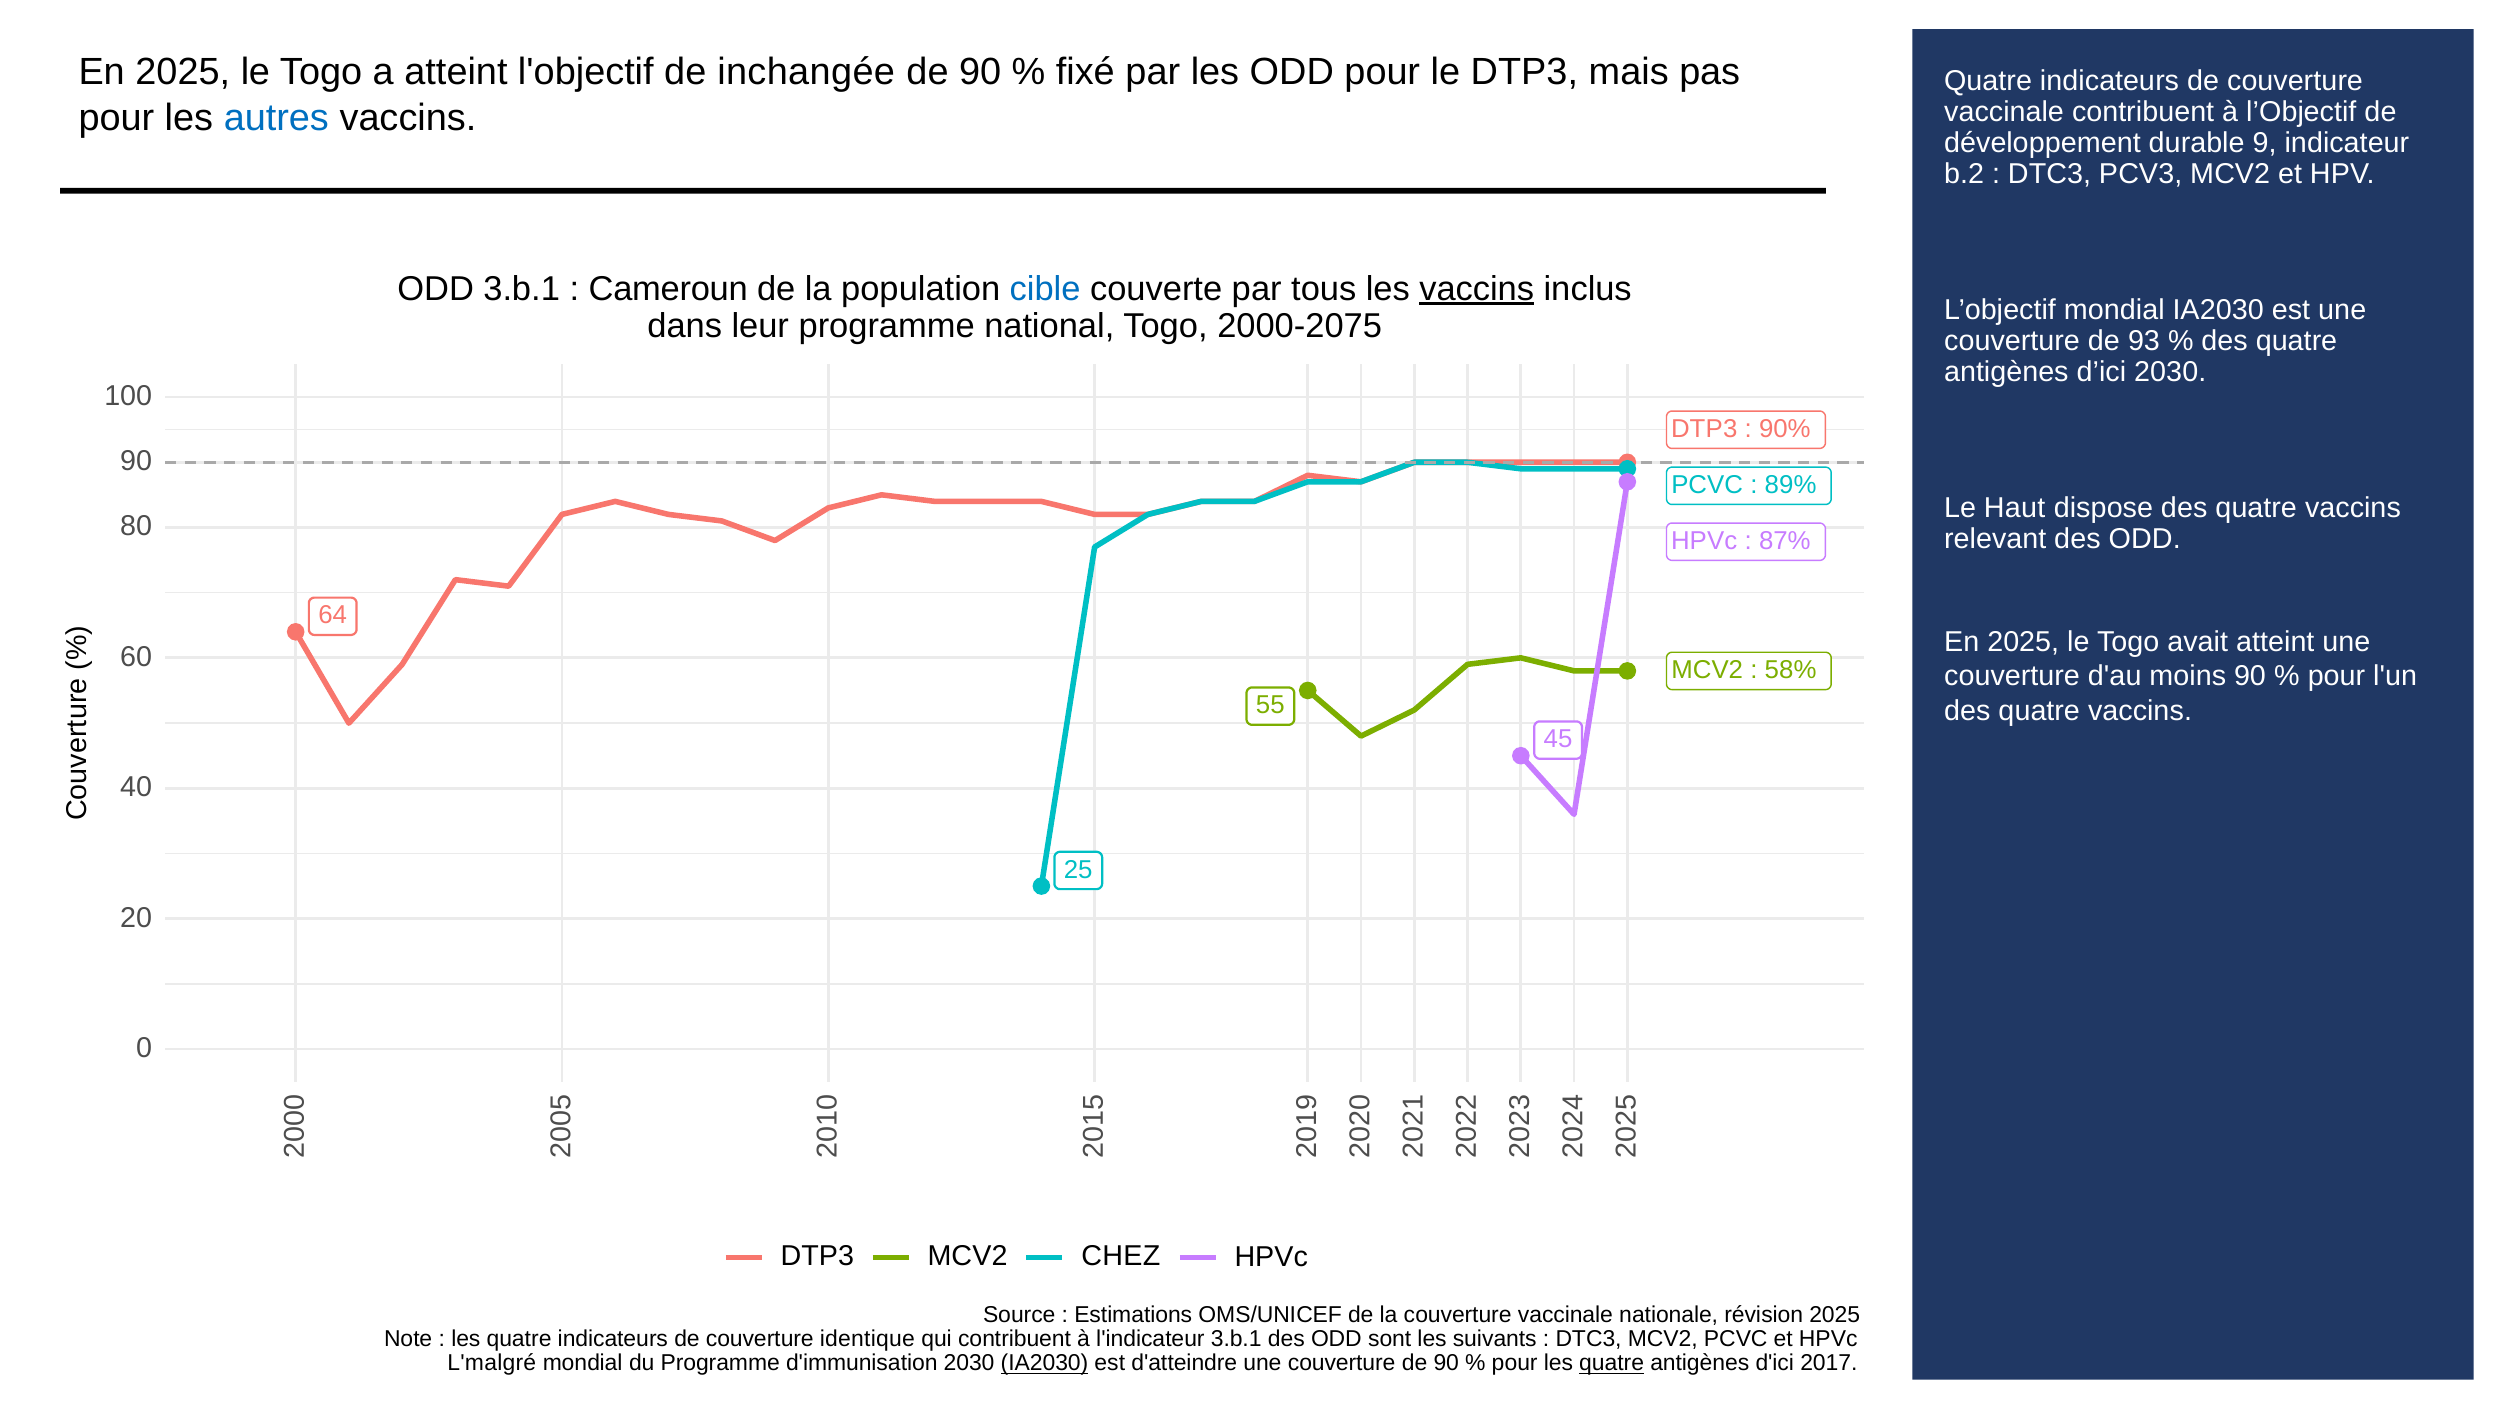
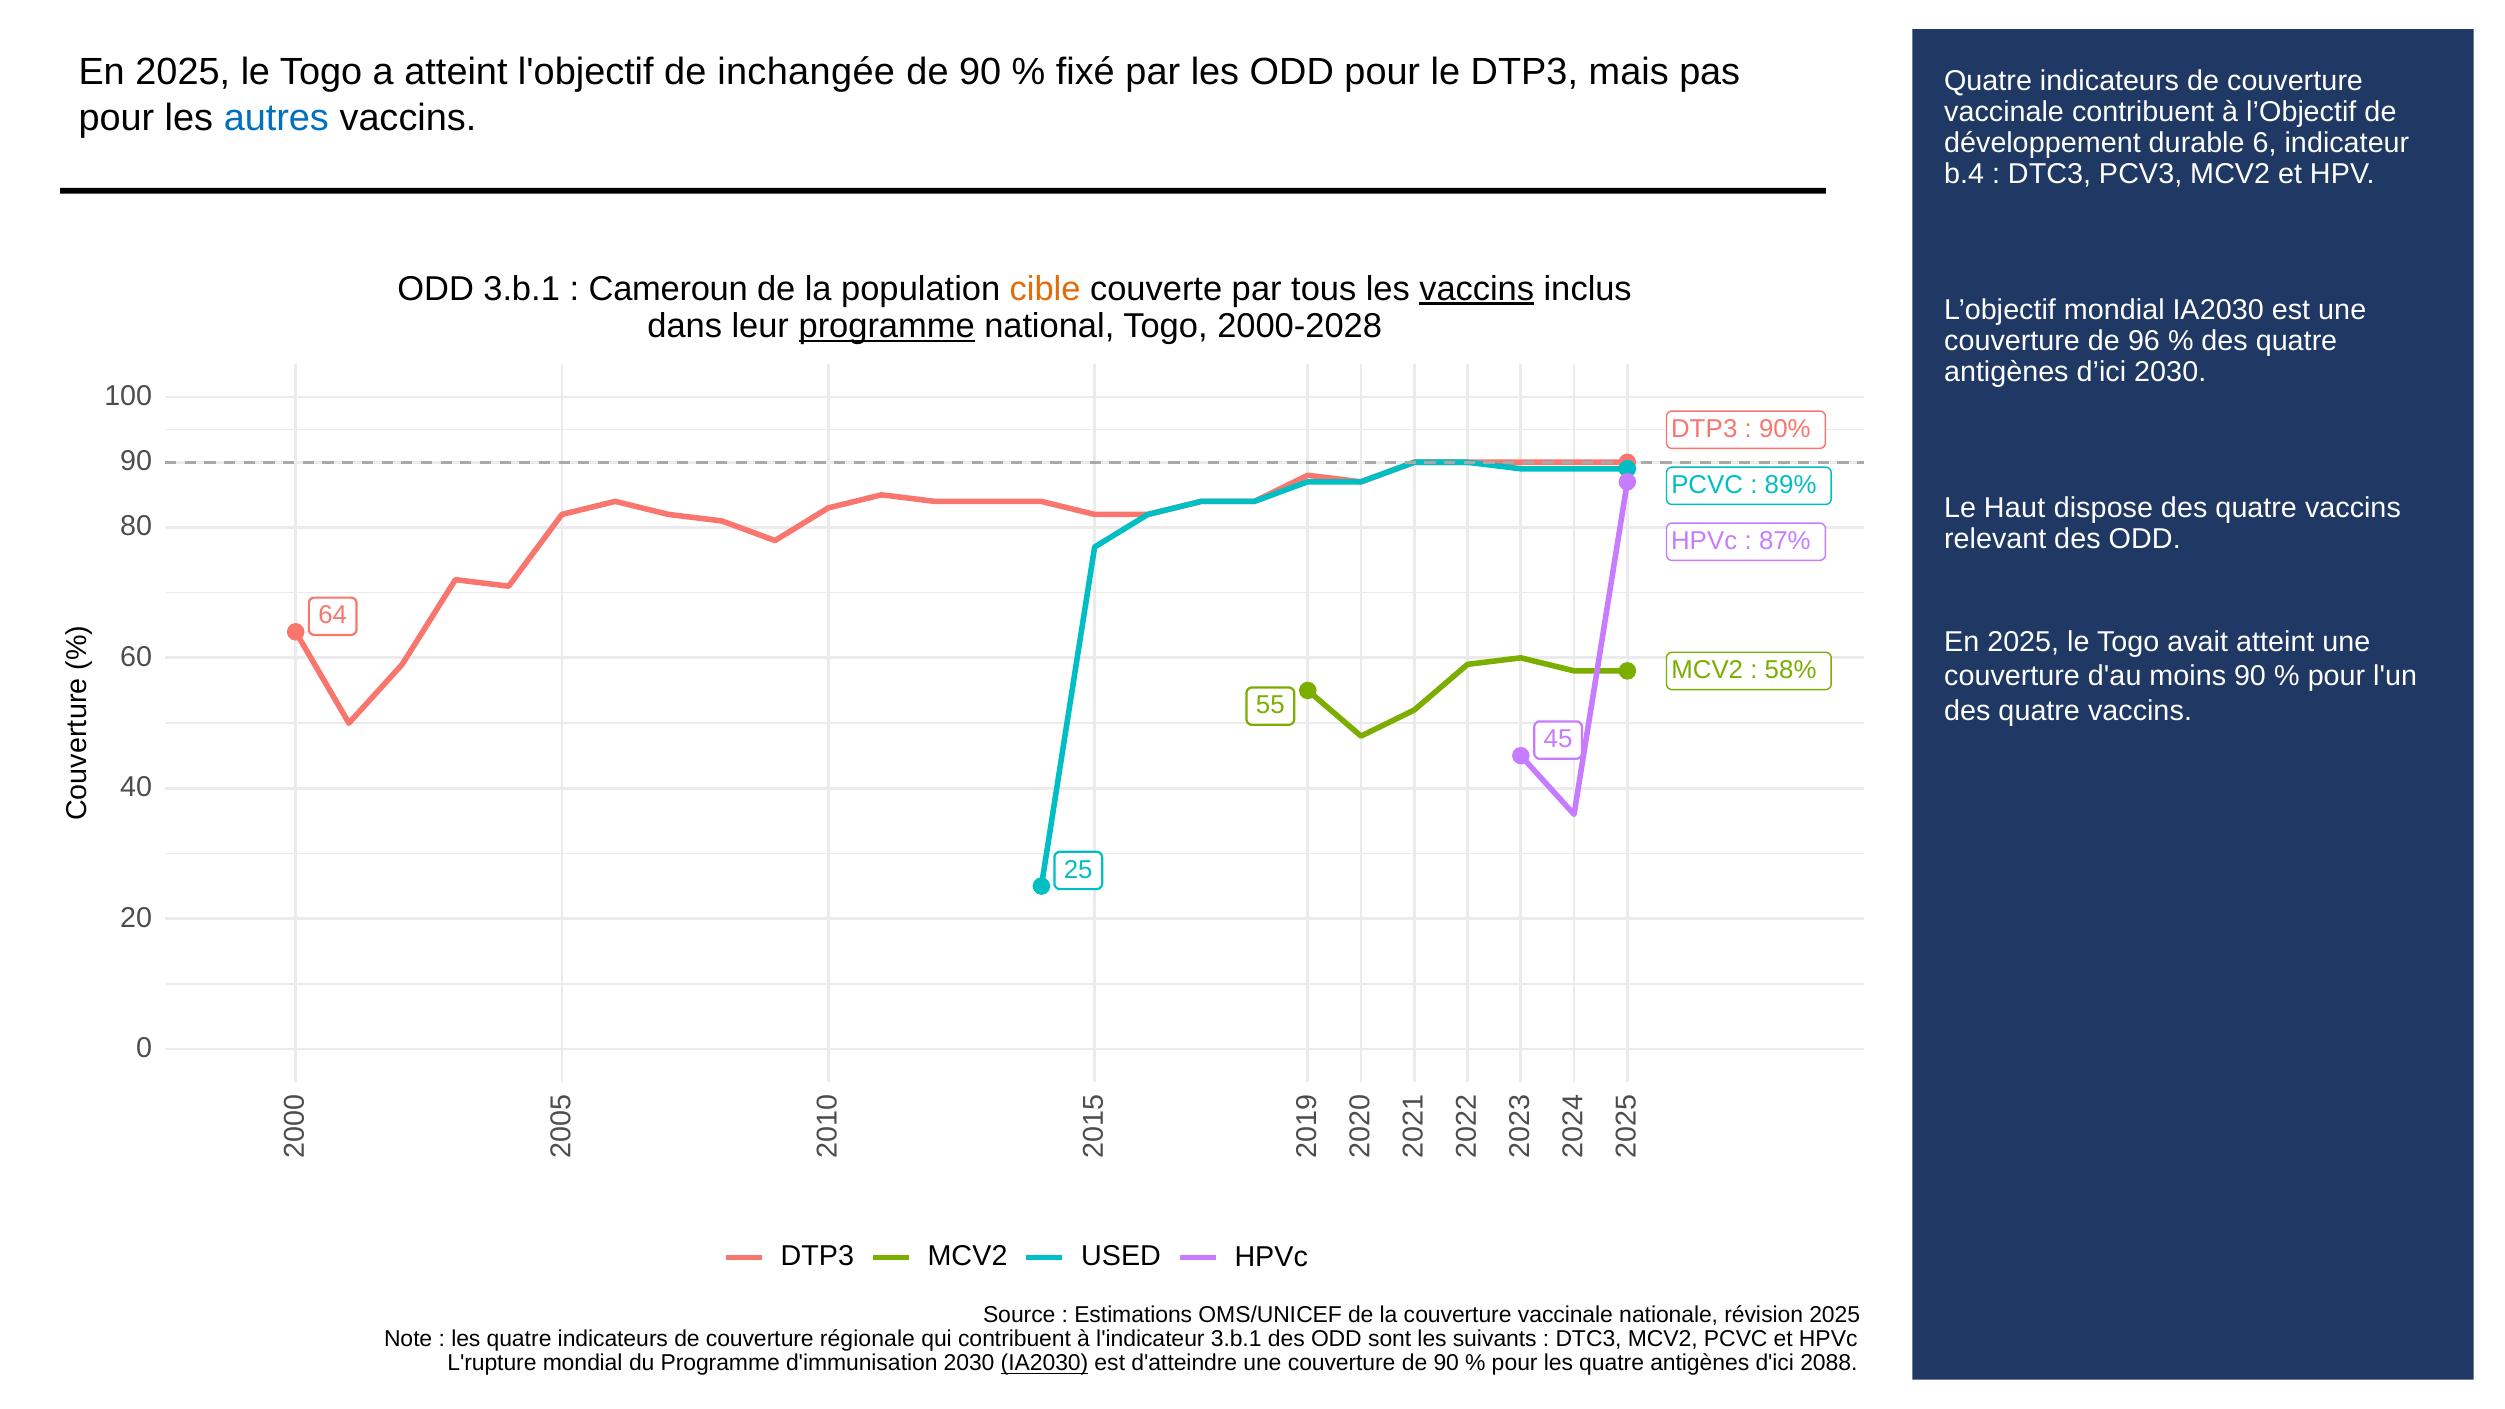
durable 9: 9 -> 6 (2265, 143)
b.2: b.2 -> b.4 (1964, 174)
cible colour: blue -> orange (1045, 289)
programme underline: none -> present (887, 326)
2000-2075: 2000-2075 -> 2000-2028 (1300, 326)
93: 93 -> 96 (2144, 341)
CHEZ: CHEZ -> USED (1121, 1256)
identique: identique -> régionale (867, 1339)
L'malgré: L'malgré -> L'rupture (492, 1363)
quatre underline: present -> none (1612, 1363)
2017: 2017 -> 2088 (1829, 1363)
